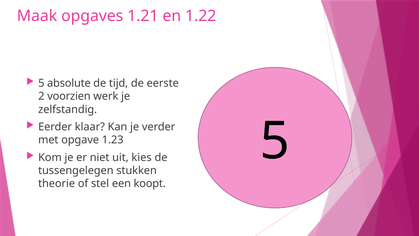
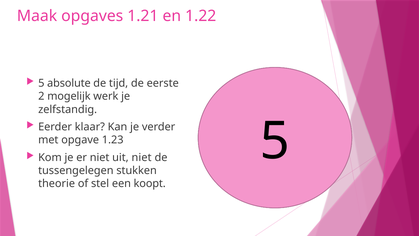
voorzien: voorzien -> mogelijk (69, 96)
uit kies: kies -> niet (142, 157)
